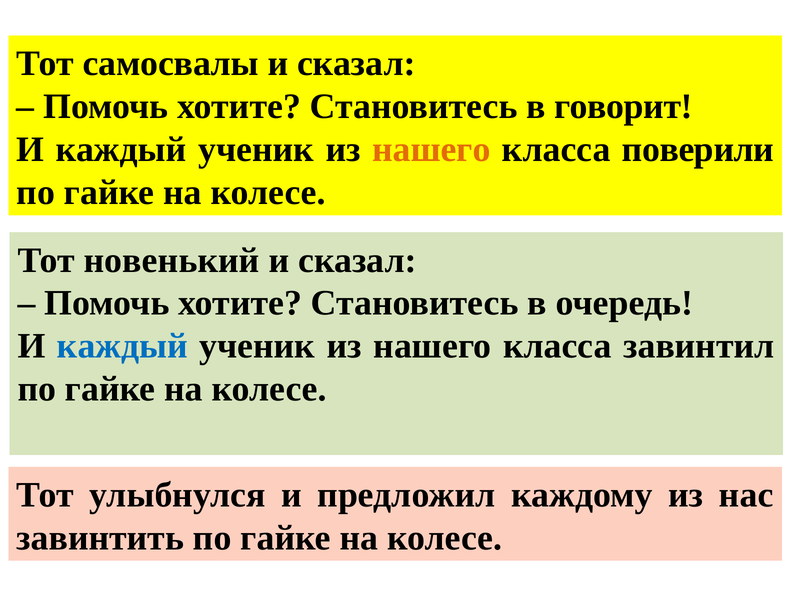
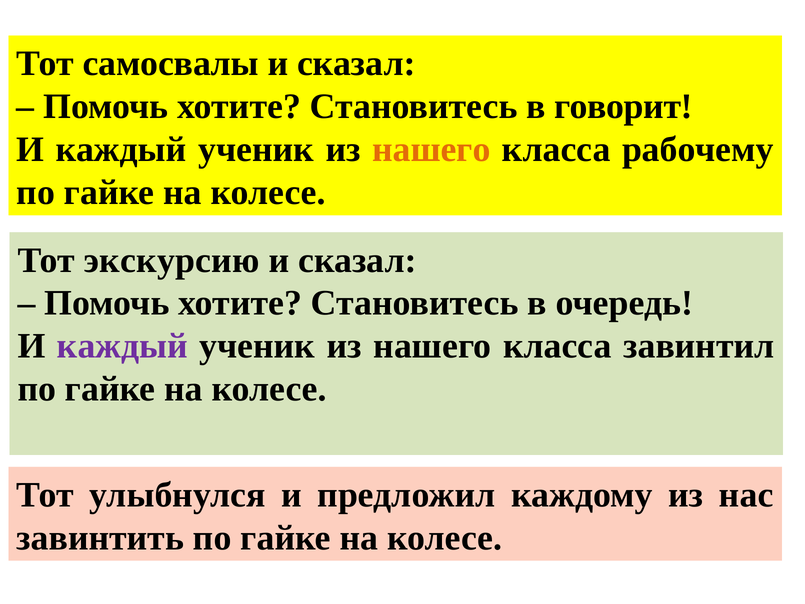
поверили: поверили -> рабочему (698, 149)
новенький: новенький -> экскурсию (172, 260)
каждый colour: blue -> purple (122, 346)
